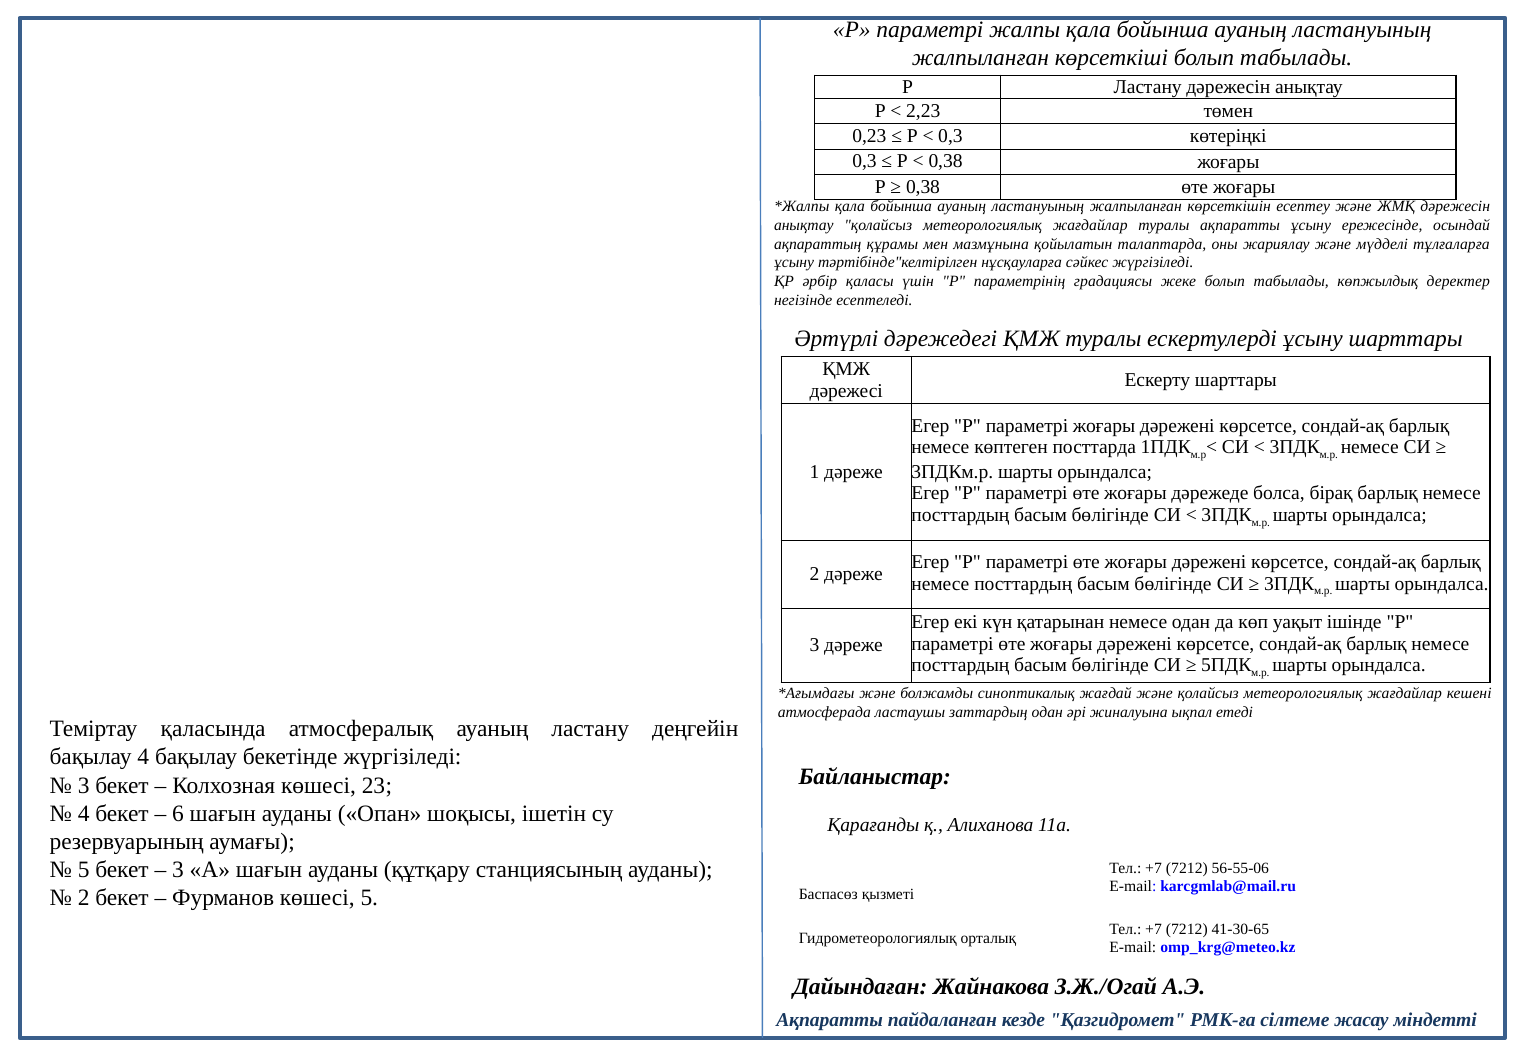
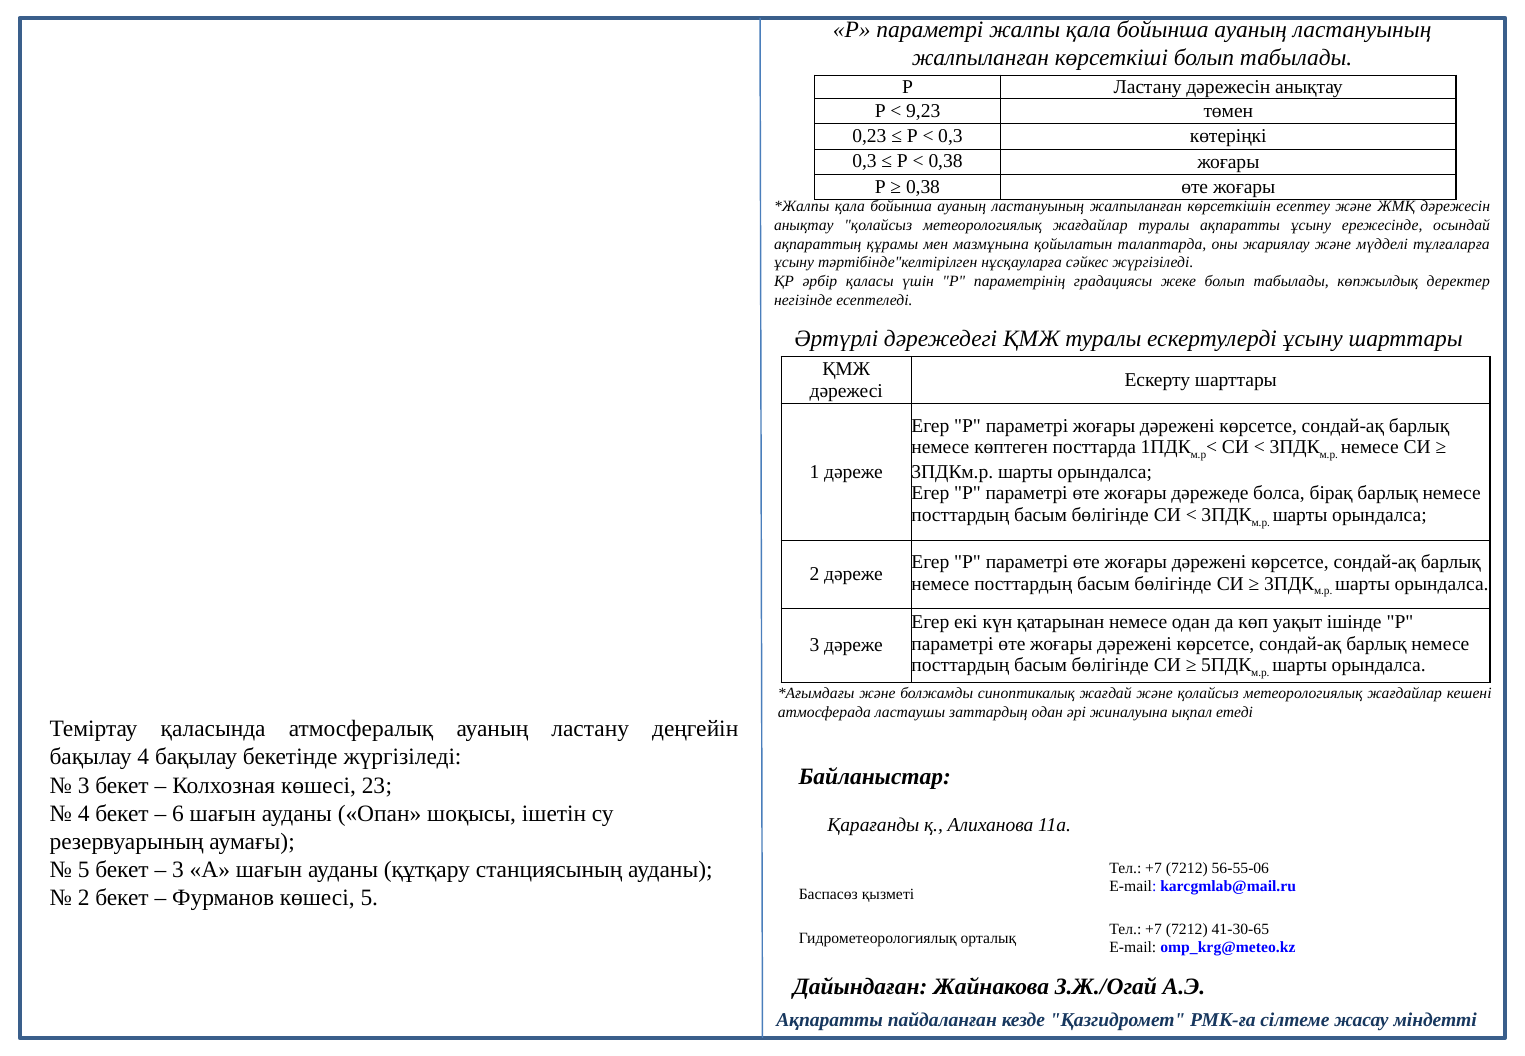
2,23: 2,23 -> 9,23 (923, 111)
